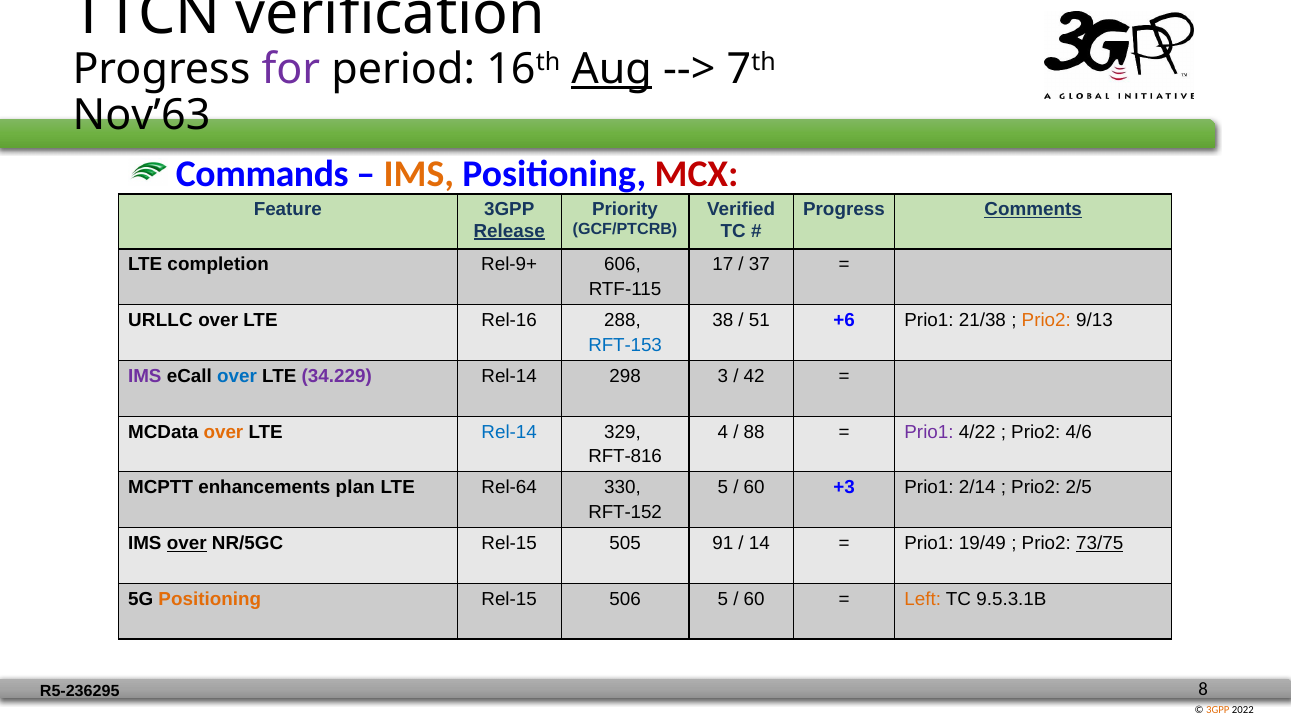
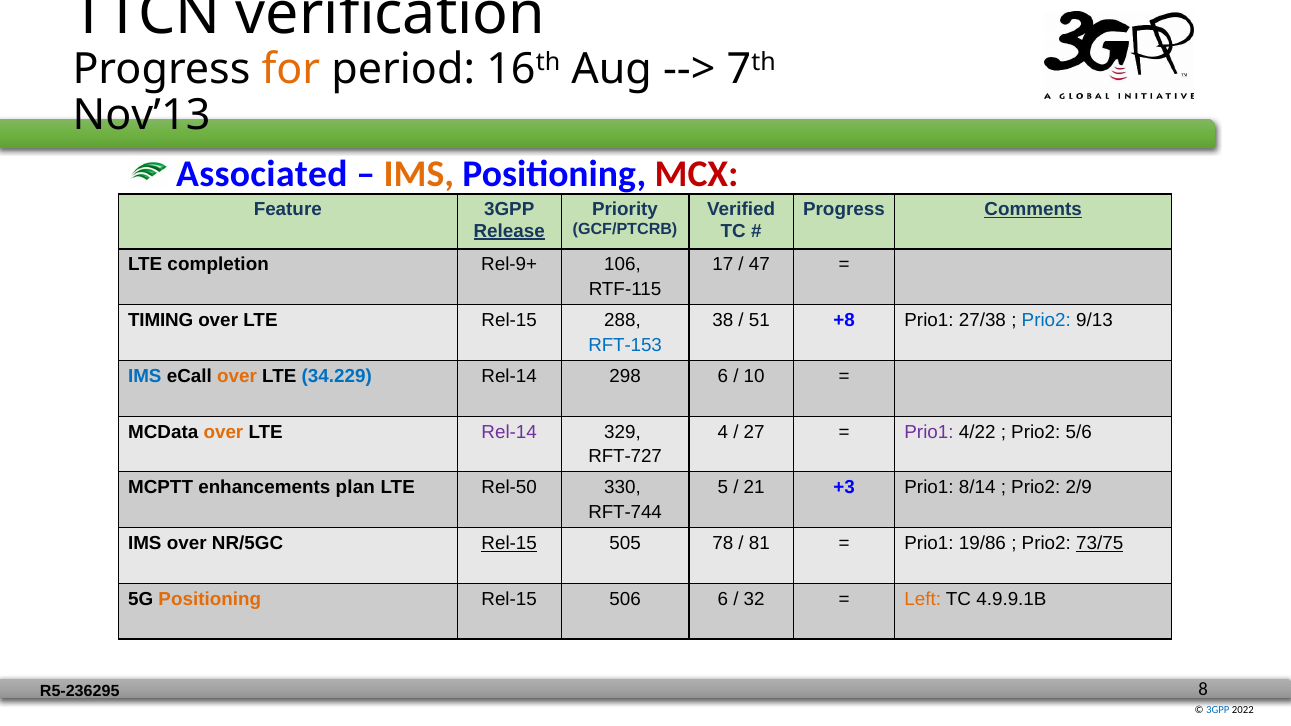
for colour: purple -> orange (291, 69)
Aug underline: present -> none (612, 69)
Nov’63: Nov’63 -> Nov’13 (141, 115)
Commands: Commands -> Associated (262, 174)
606: 606 -> 106 (622, 265)
37: 37 -> 47 (759, 265)
+6: +6 -> +8 (844, 320)
21/38: 21/38 -> 27/38 (982, 320)
Prio2 colour: orange -> blue (1046, 320)
URLLC: URLLC -> TIMING (161, 320)
LTE Rel-16: Rel-16 -> Rel-15 (509, 320)
IMS colour: purple -> blue (145, 376)
over colour: blue -> orange (237, 376)
34.229 colour: purple -> blue (337, 376)
298 3: 3 -> 6 (723, 376)
42: 42 -> 10 (754, 376)
Rel-14 colour: blue -> purple (509, 432)
88: 88 -> 27 (754, 432)
4/6: 4/6 -> 5/6 (1079, 432)
RFT-816: RFT-816 -> RFT-727 (625, 457)
Rel-64: Rel-64 -> Rel-50 (509, 488)
60: 60 -> 21 (754, 488)
2/14: 2/14 -> 8/14 (977, 488)
2/5: 2/5 -> 2/9 (1079, 488)
RFT-152: RFT-152 -> RFT-744 (625, 513)
over underline: present -> none (187, 543)
Rel-15 underline: none -> present (509, 543)
91: 91 -> 78 (723, 543)
14: 14 -> 81 (759, 543)
19/49: 19/49 -> 19/86 (982, 543)
506 5: 5 -> 6 (723, 599)
60: 60 -> 32 (754, 599)
9.5.3.1B: 9.5.3.1B -> 4.9.9.1B (1011, 599)
3GPP colour: orange -> blue (1218, 710)
